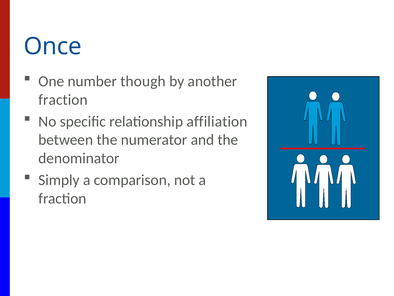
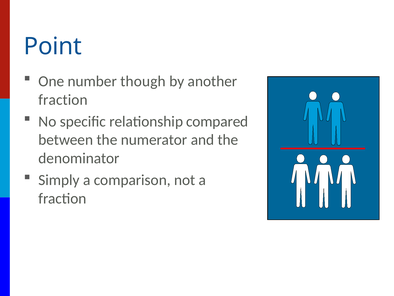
Once: Once -> Point (53, 46)
affiliation: affiliation -> compared (217, 121)
